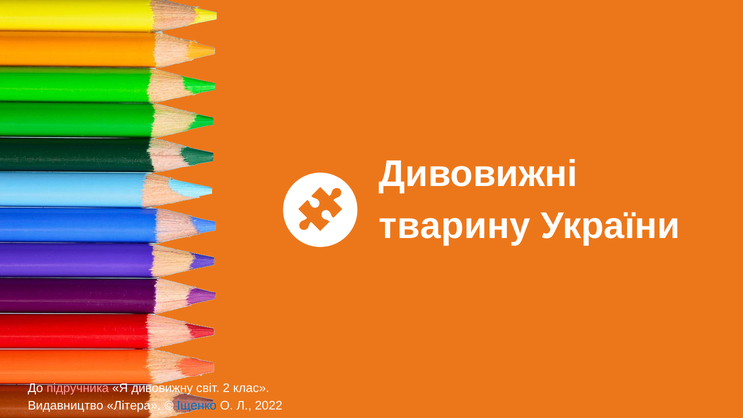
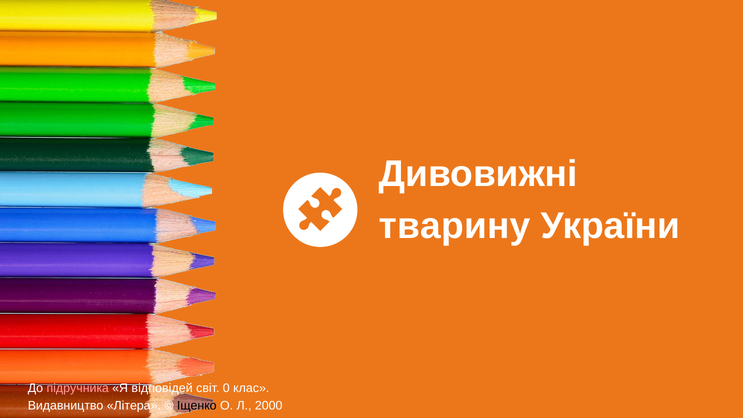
дивовижну: дивовижну -> відповідей (162, 388)
2: 2 -> 0 (226, 388)
Іщенко colour: blue -> black (197, 406)
2022: 2022 -> 2000 (269, 406)
